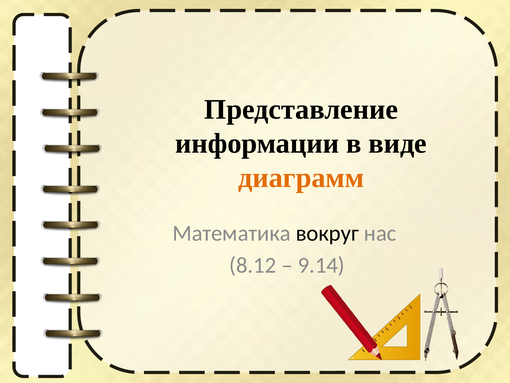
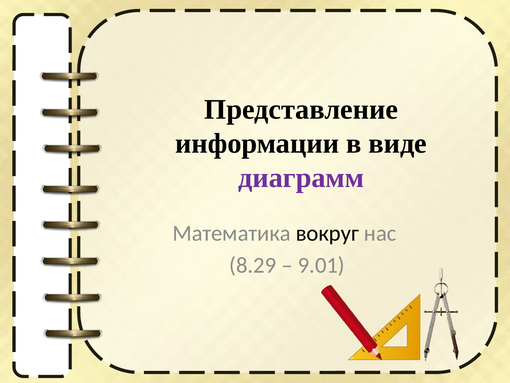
диаграмм colour: orange -> purple (301, 177)
8.12: 8.12 -> 8.29 (253, 265)
9.14: 9.14 -> 9.01 (321, 265)
